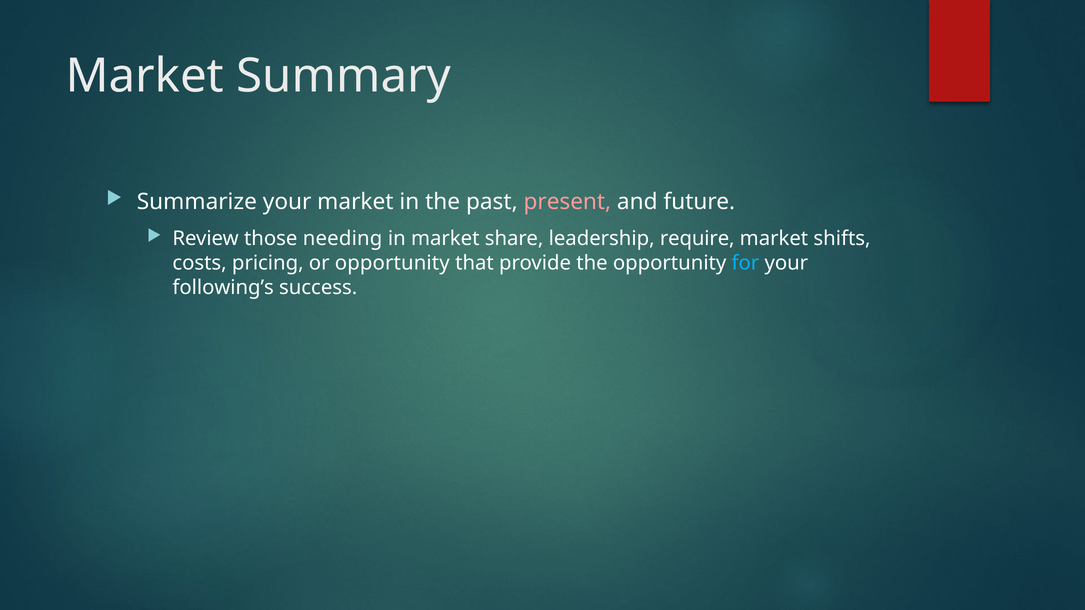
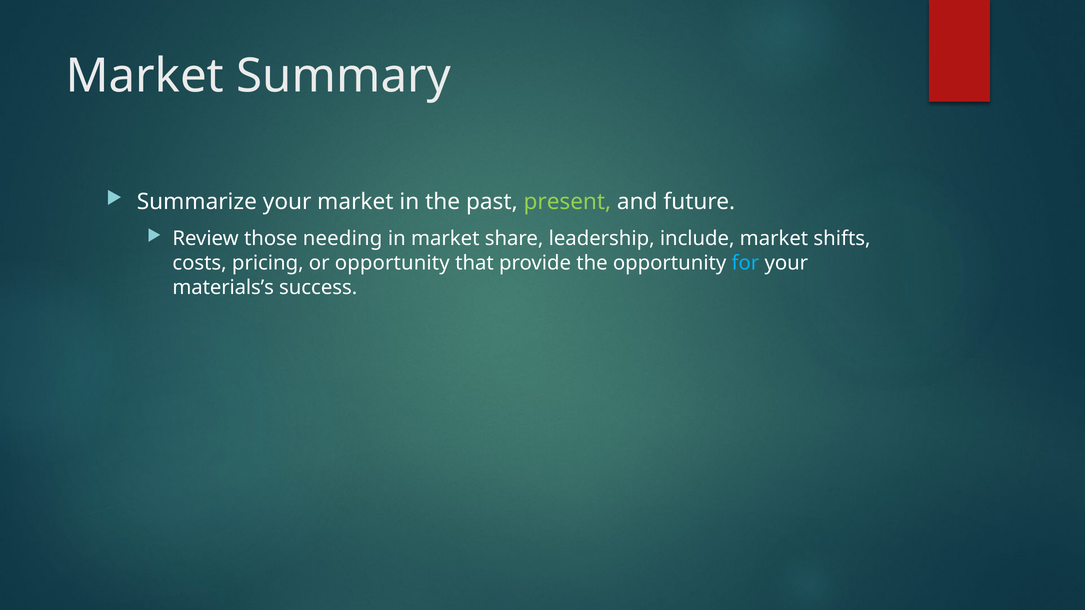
present colour: pink -> light green (567, 202)
require: require -> include (697, 239)
following’s: following’s -> materials’s (223, 288)
